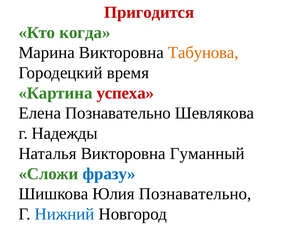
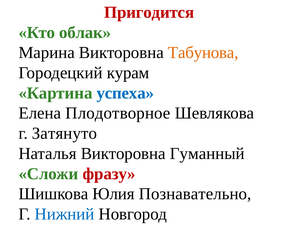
когда: когда -> облак (85, 33)
время: время -> курам (128, 73)
успеха colour: red -> blue (125, 93)
Елена Познавательно: Познавательно -> Плодотворное (118, 113)
Надежды: Надежды -> Затянуто (64, 134)
фразу colour: blue -> red (109, 174)
